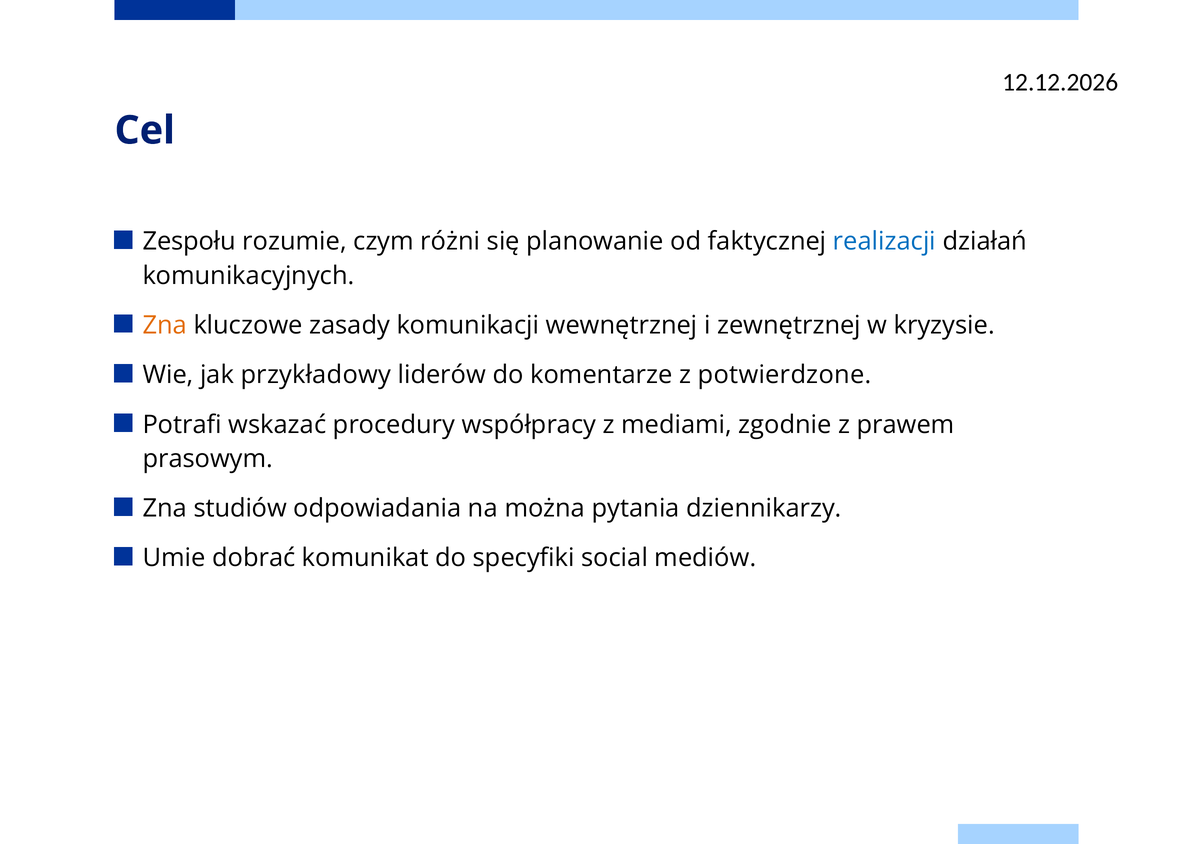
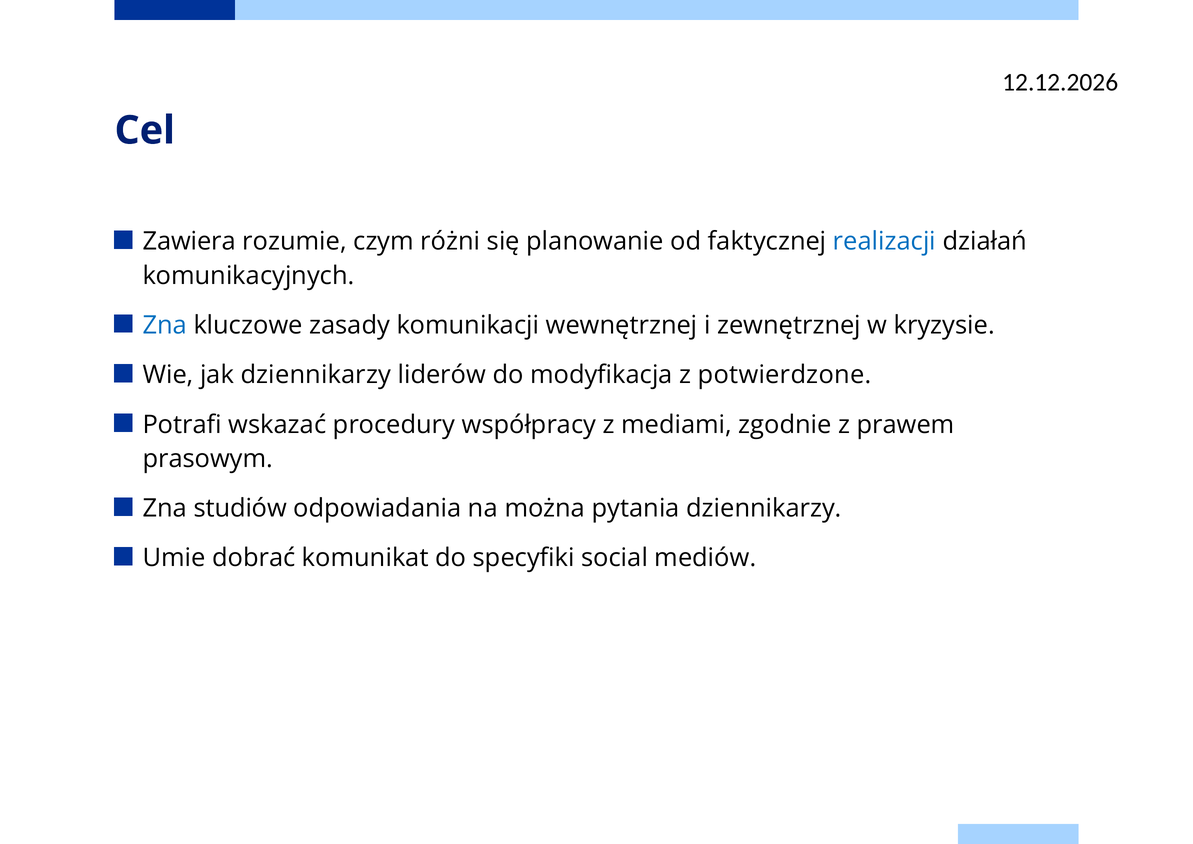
Zespołu: Zespołu -> Zawiera (189, 241)
Zna colour: orange -> blue (165, 325)
jak przykładowy: przykładowy -> dziennikarzy (316, 375)
komentarze: komentarze -> modyfikacja (601, 375)
